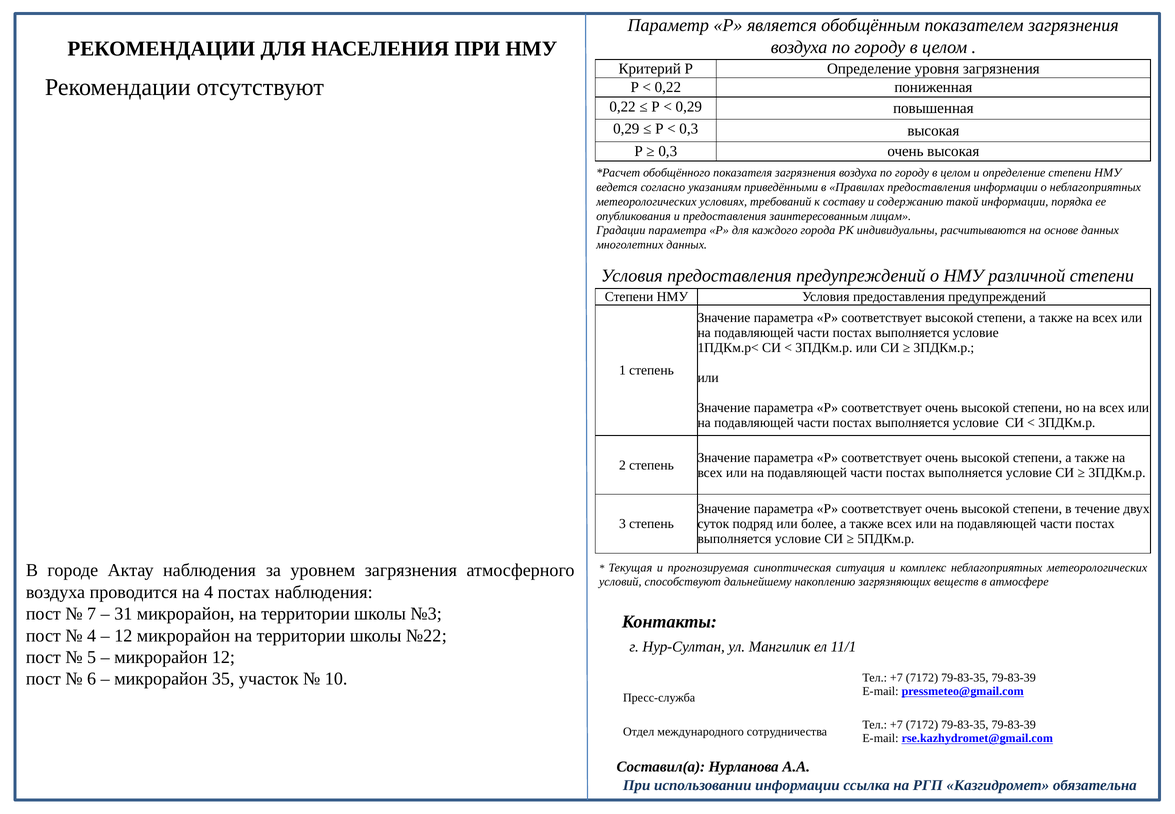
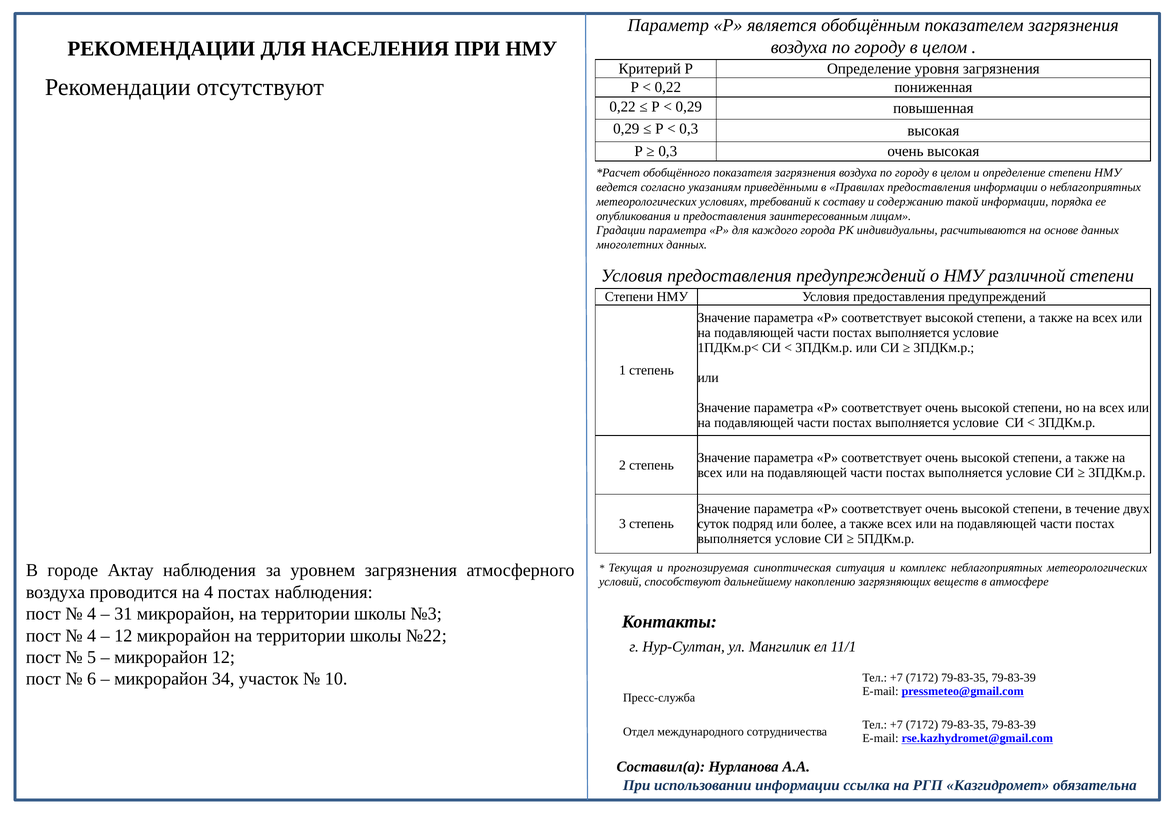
7: 7 -> 4 (92, 613)
35: 35 -> 34 (223, 679)
